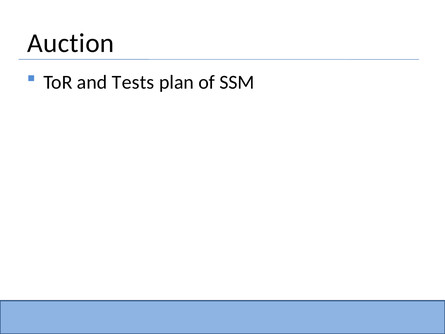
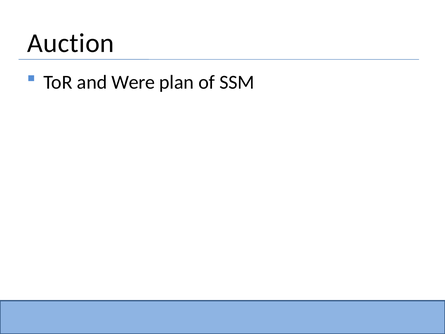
Tests: Tests -> Were (133, 82)
